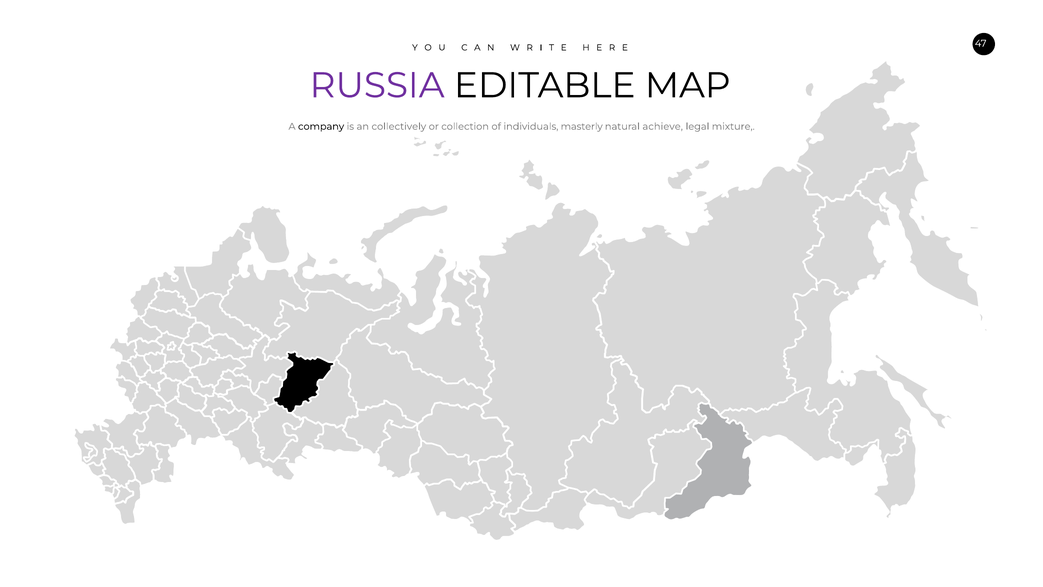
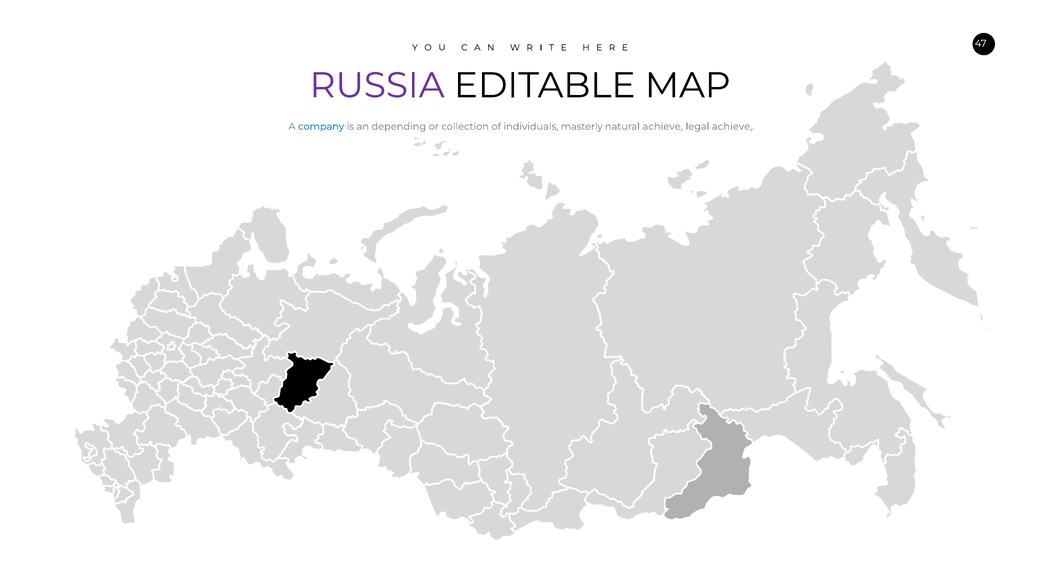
company colour: black -> blue (321, 126)
collectively: collectively -> depending (399, 126)
legal mixture: mixture -> achieve (733, 126)
